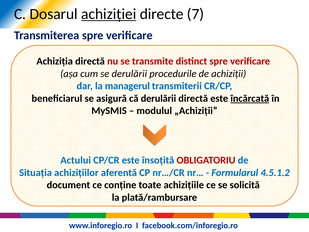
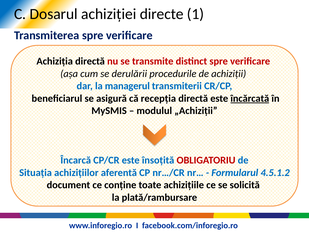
achiziției underline: present -> none (109, 14)
7: 7 -> 1 (196, 14)
că derulării: derulării -> recepția (158, 98)
Actului: Actului -> Încarcă (76, 160)
